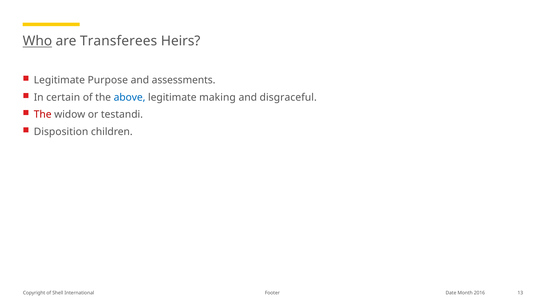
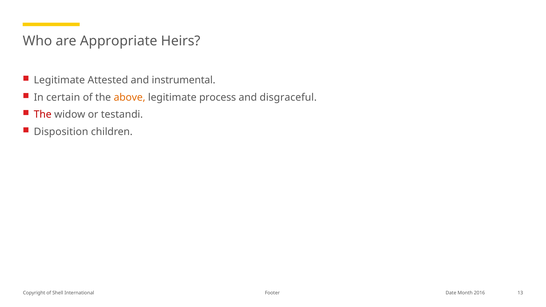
Who underline: present -> none (37, 41)
Transferees: Transferees -> Appropriate (119, 41)
Purpose: Purpose -> Attested (108, 80)
assessments: assessments -> instrumental (184, 80)
above colour: blue -> orange (130, 97)
making: making -> process (218, 97)
